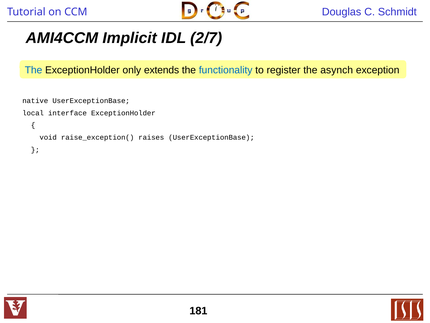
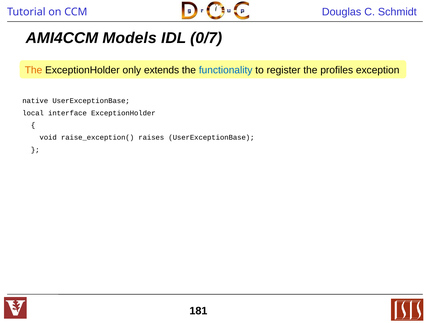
Implicit: Implicit -> Models (130, 38)
2/7: 2/7 -> 0/7 (206, 38)
The colour: blue -> orange (34, 70)
asynch: asynch -> profiles (337, 70)
